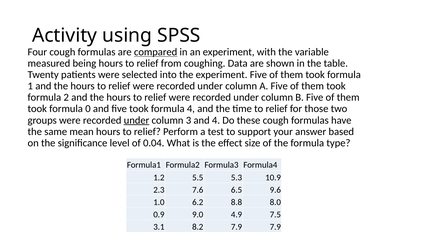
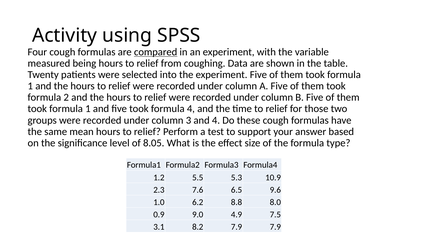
0: 0 -> 1 (88, 109)
under underline: present -> none (137, 120)
0.04: 0.04 -> 8.05 (154, 143)
